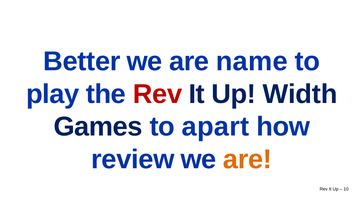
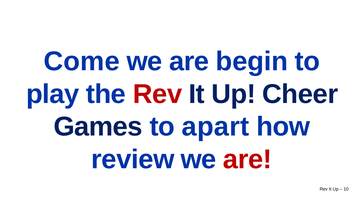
Better: Better -> Come (82, 62)
name: name -> begin (252, 62)
Width: Width -> Cheer (300, 94)
are colour: orange -> red (247, 160)
